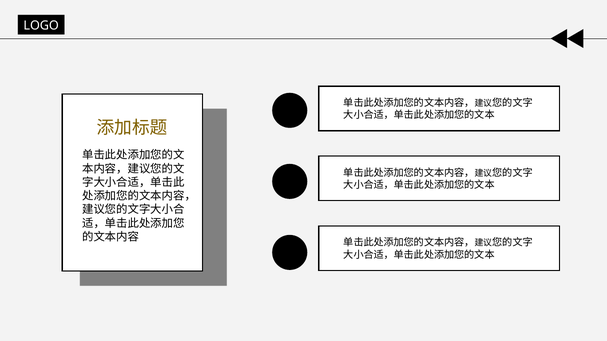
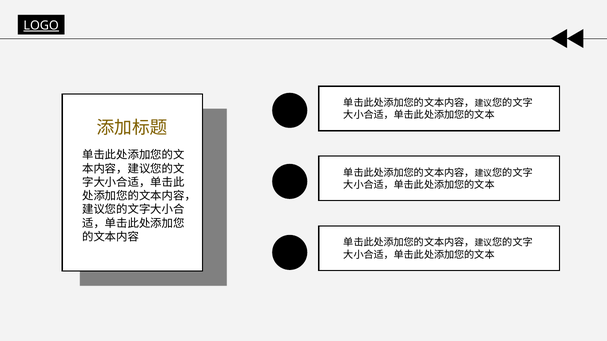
LOGO underline: none -> present (41, 26)
